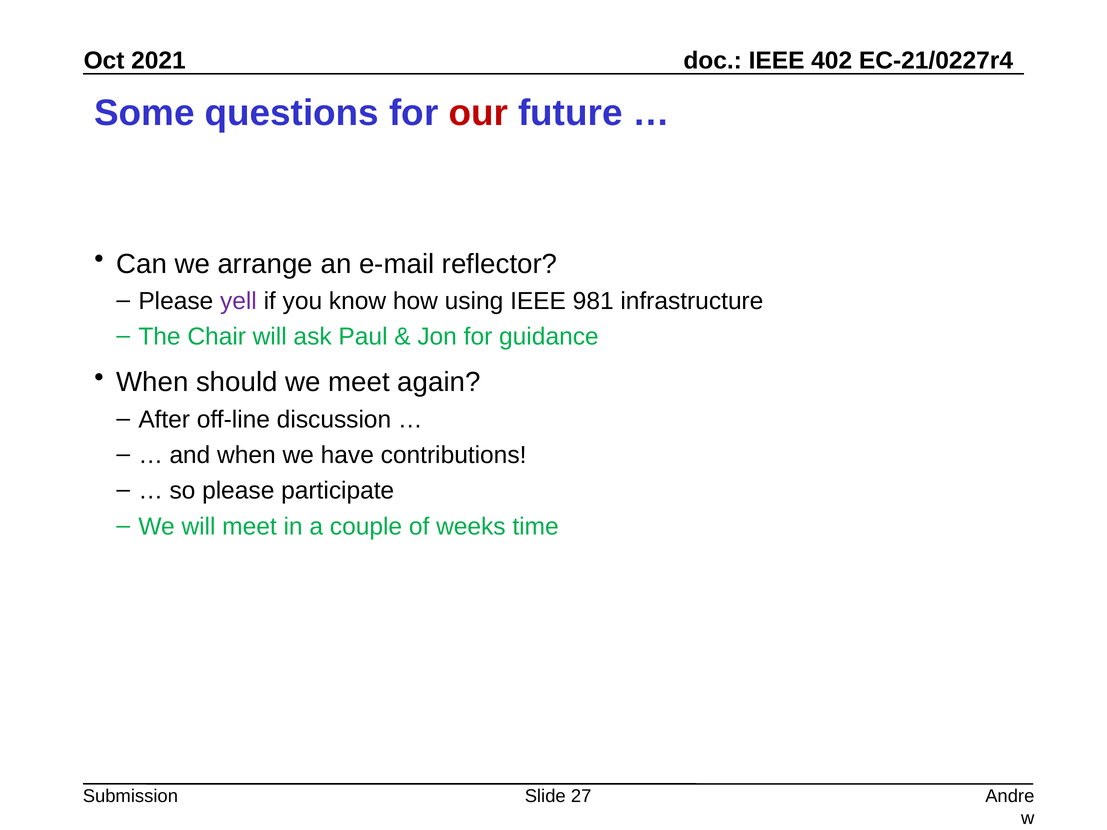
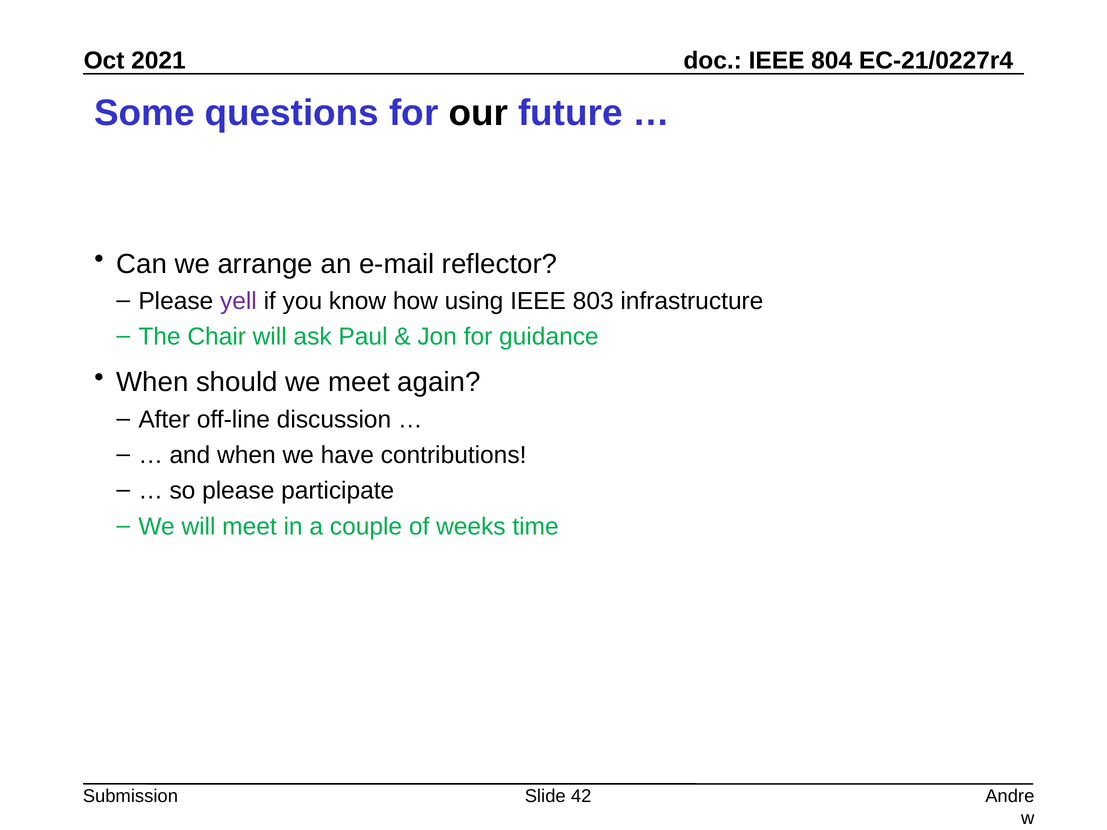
402: 402 -> 804 (832, 61)
our colour: red -> black (478, 113)
981: 981 -> 803 (593, 301)
27: 27 -> 42 (581, 796)
